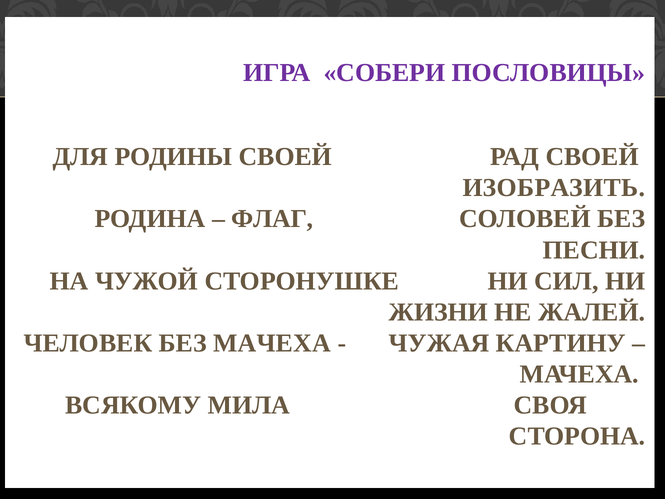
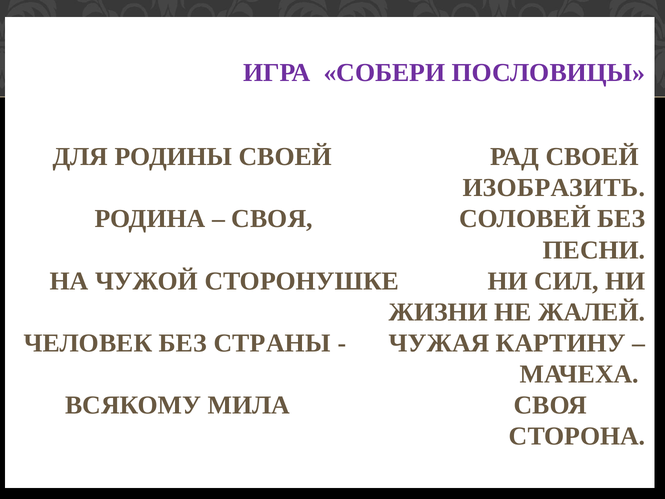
ФЛАГ: ФЛАГ -> СВОЯ (272, 219)
БЕЗ МАЧЕХА: МАЧЕХА -> СТРАНЫ (272, 343)
